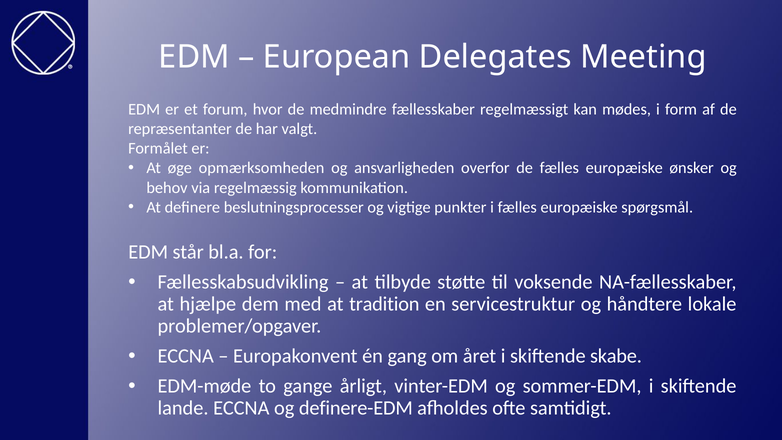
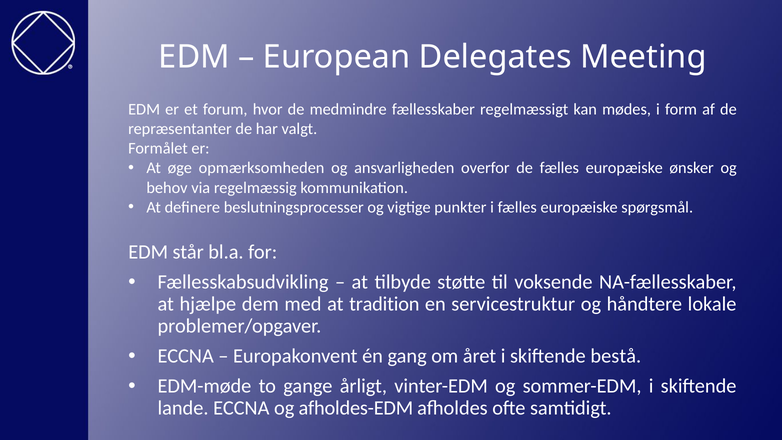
skabe: skabe -> bestå (616, 356)
definere-EDM: definere-EDM -> afholdes-EDM (356, 408)
